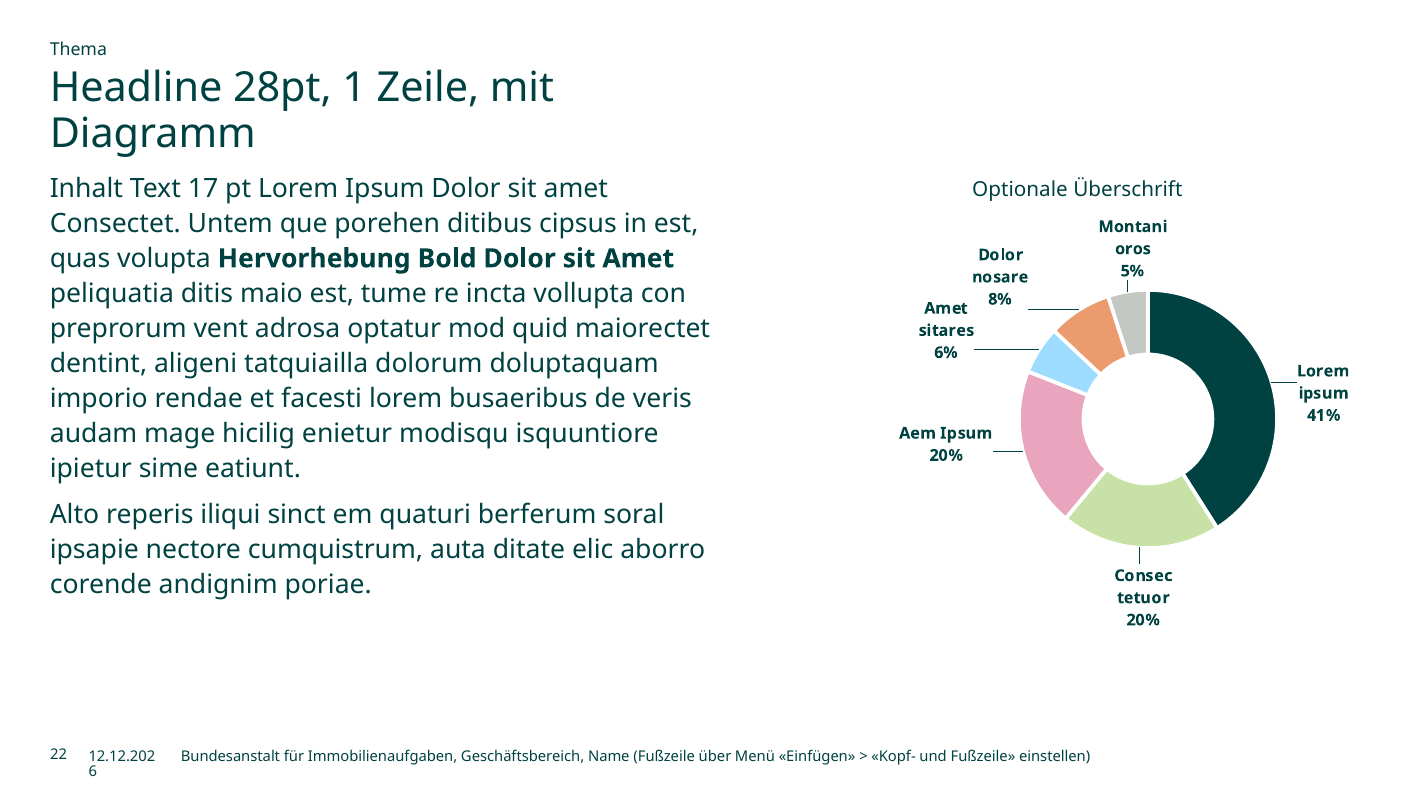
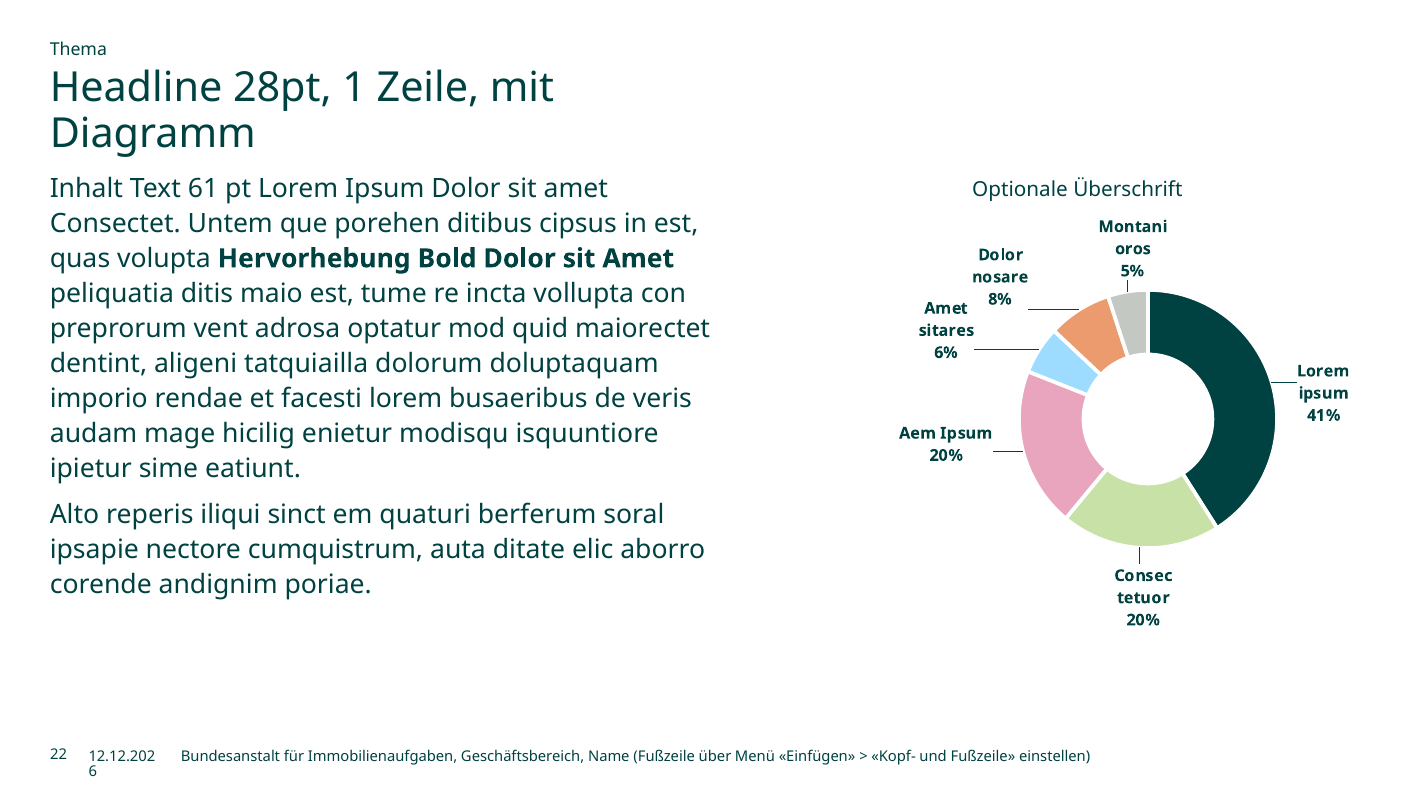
17: 17 -> 61 (203, 188)
